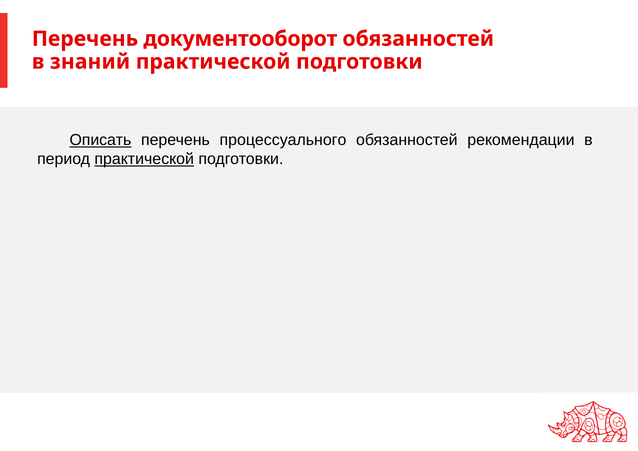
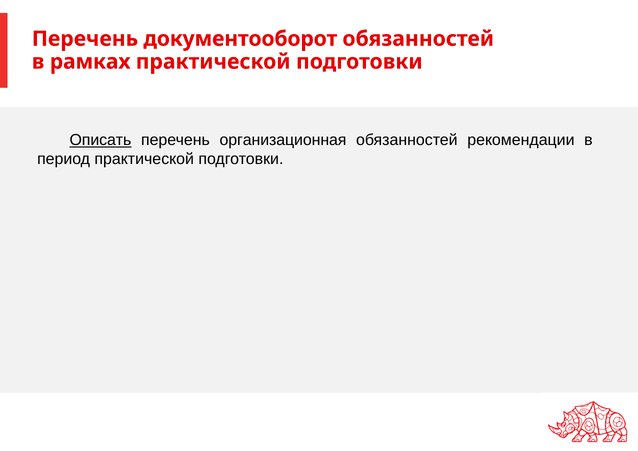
знаний: знаний -> рамках (90, 62)
процессуального: процессуального -> организационная (283, 140)
практической underline: present -> none (144, 159)
